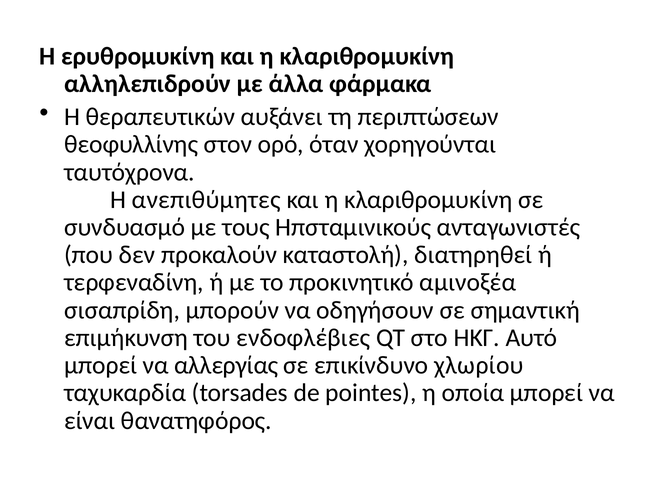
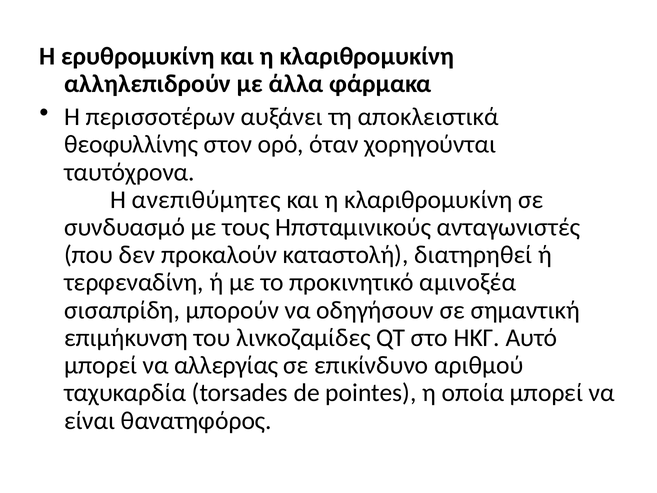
θεραπευτικών: θεραπευτικών -> περισσοτέρων (160, 117)
περιπτώσεων: περιπτώσεων -> αποκλειστικά (428, 117)
ενδοφλέβιες: ενδοφλέβιες -> λινκοζαμίδες (303, 338)
χλωρίου: χλωρίου -> αριθμού (479, 365)
